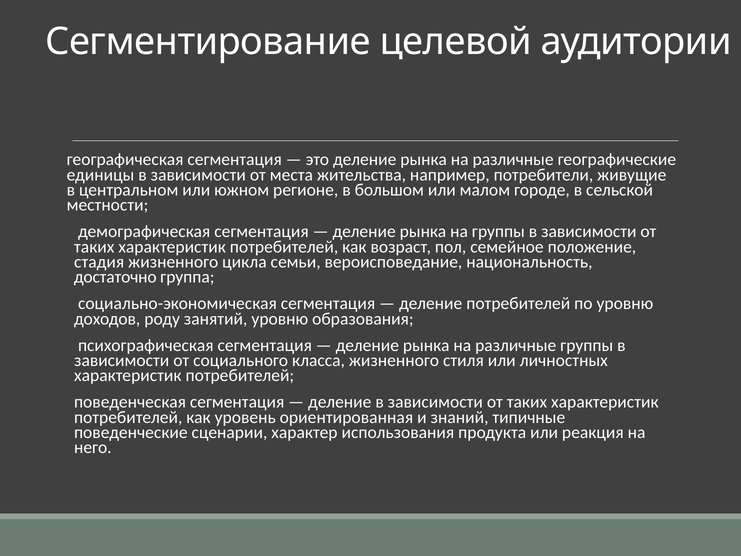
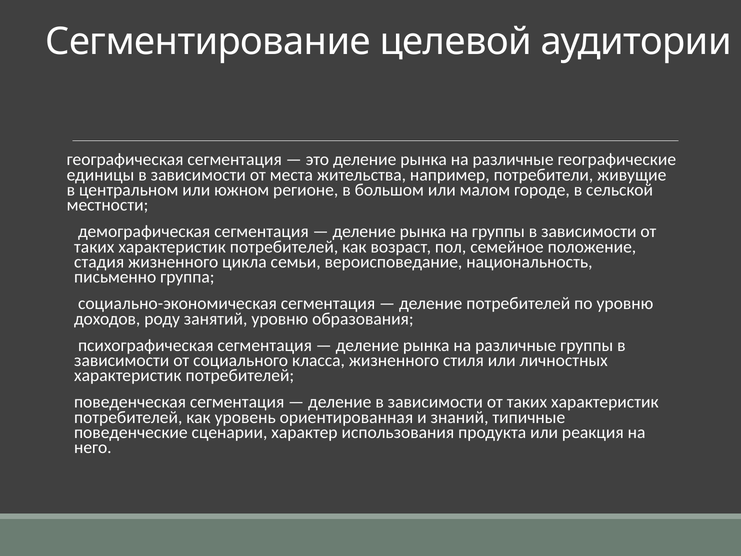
достаточно: достаточно -> письменно (115, 277)
